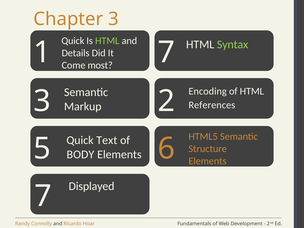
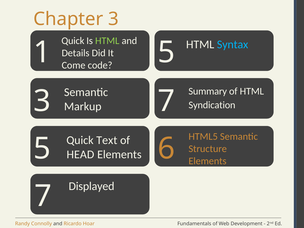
Syntax colour: light green -> light blue (233, 44)
1 7: 7 -> 5 (166, 52)
most: most -> code (100, 65)
Encoding: Encoding -> Summary (208, 91)
3 2: 2 -> 7 (166, 101)
References: References -> Syndication (212, 105)
BODY: BODY -> HEAD (80, 154)
